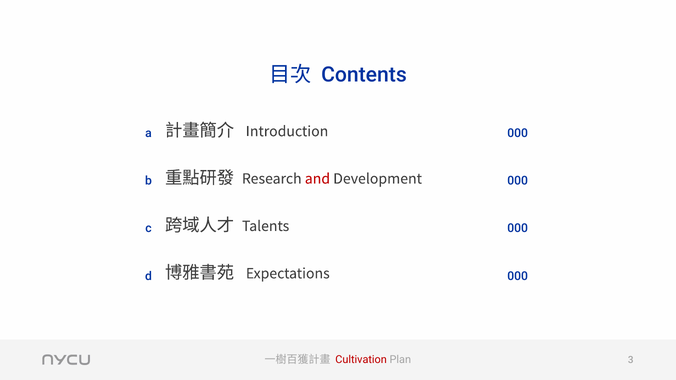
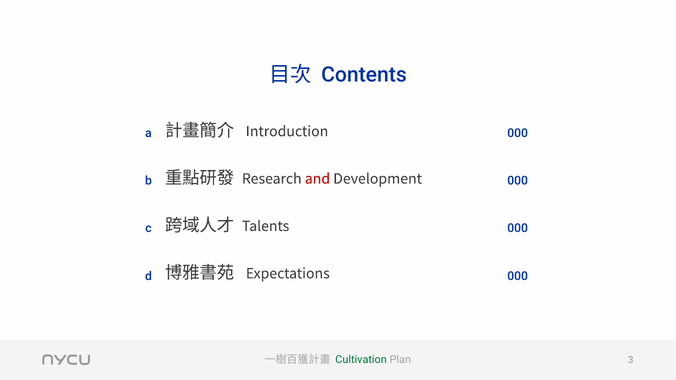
Cultivation colour: red -> green (361, 360)
